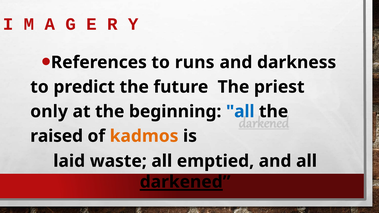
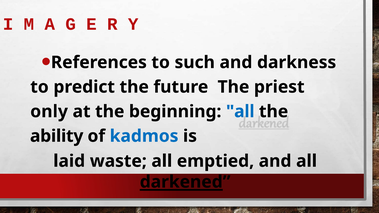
runs: runs -> such (195, 62)
raised: raised -> ability (57, 136)
kadmos colour: orange -> blue (144, 136)
